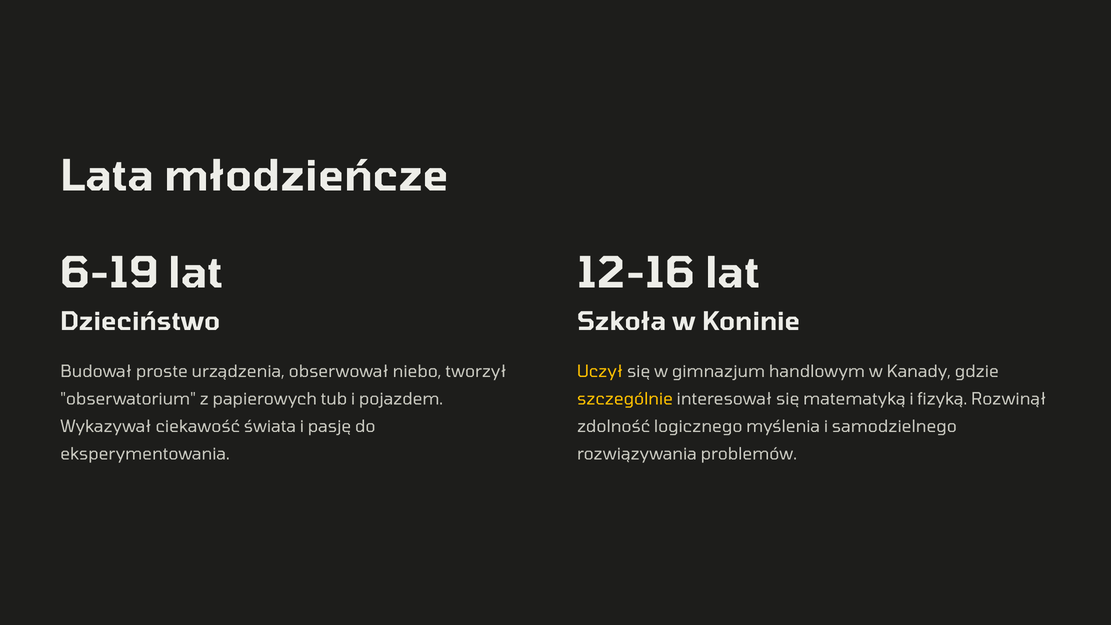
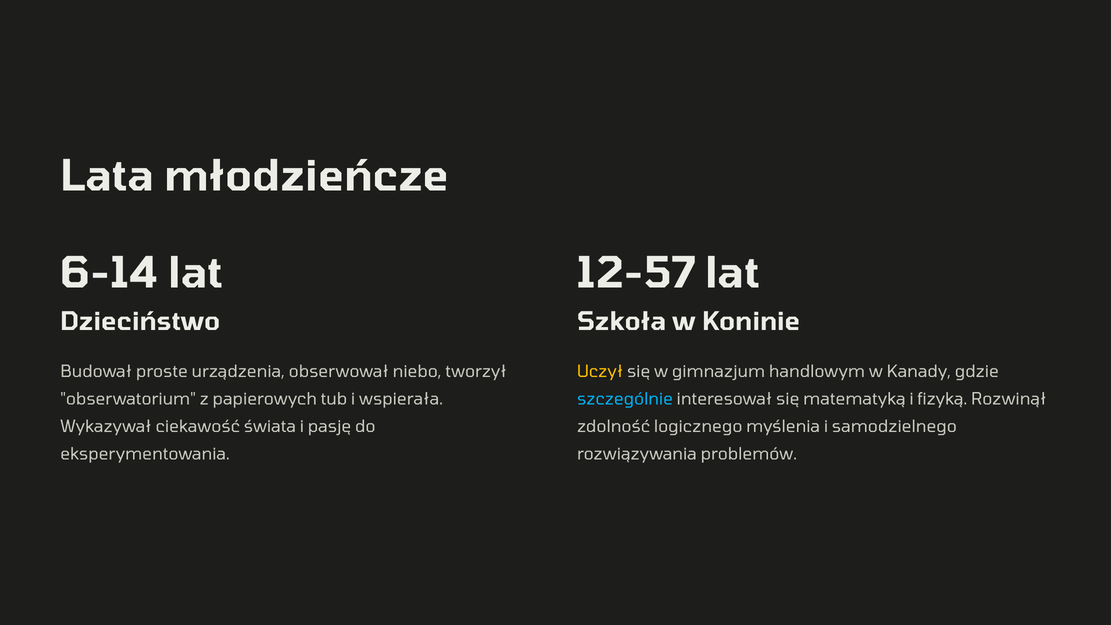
6-19: 6-19 -> 6-14 (109, 274)
12-16: 12-16 -> 12-57 (636, 274)
pojazdem: pojazdem -> wspierała (401, 399)
szczególnie colour: yellow -> light blue (625, 399)
